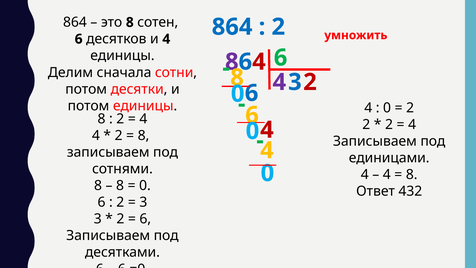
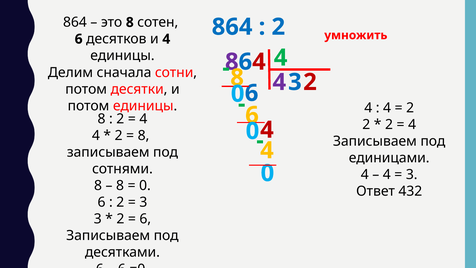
6: 6 -> 4 (281, 58)
0: 0 -> 4 (387, 108)
8: 8 -> 3 (412, 175)
